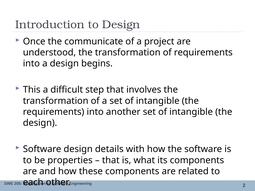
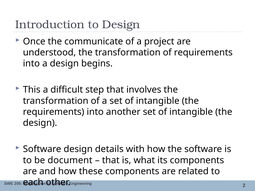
properties: properties -> document (70, 160)
